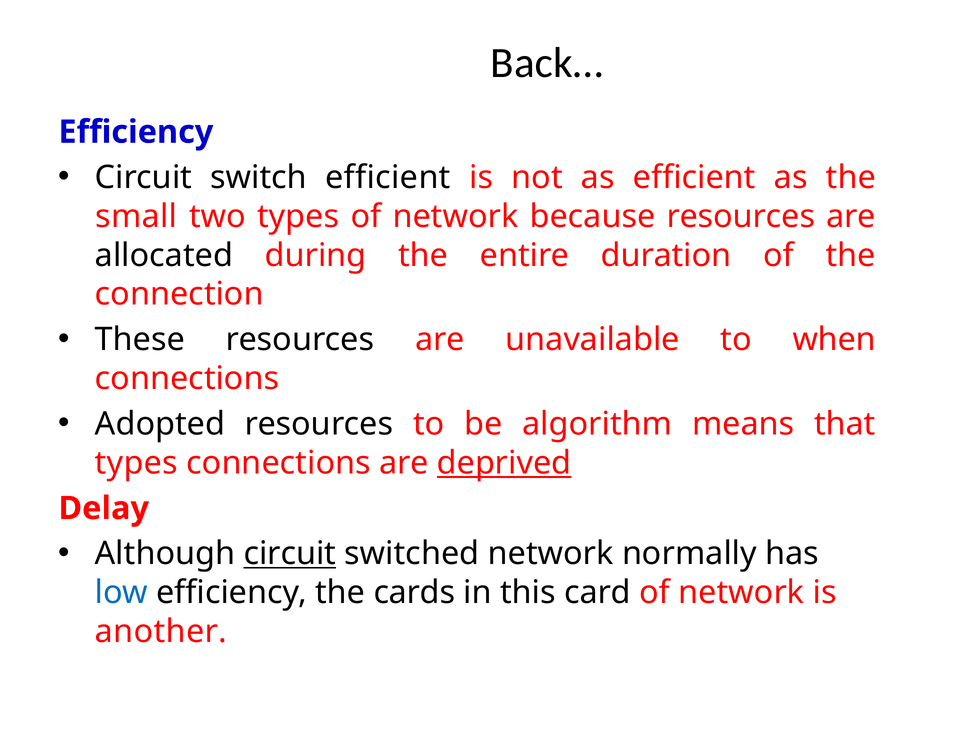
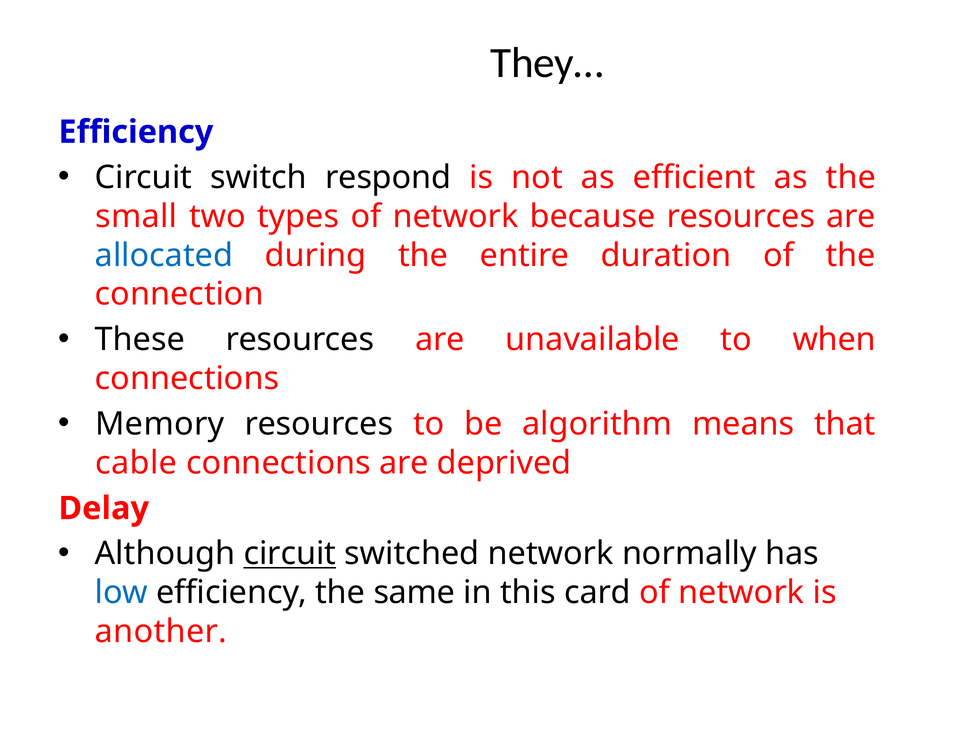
Back…: Back… -> They… (547, 63)
switch efficient: efficient -> respond (388, 177)
allocated colour: black -> blue (164, 255)
Adopted: Adopted -> Memory (160, 424)
types: types -> cable (136, 463)
deprived underline: present -> none (504, 463)
cards: cards -> same (414, 593)
